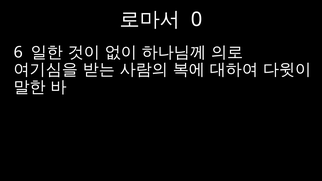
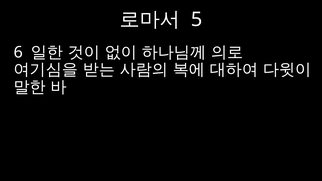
0: 0 -> 5 (197, 19)
